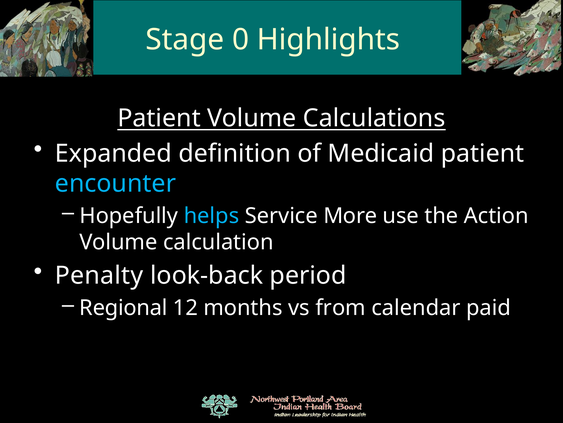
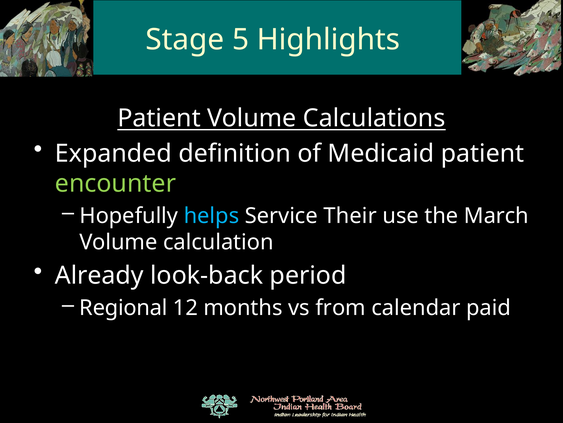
0: 0 -> 5 (241, 40)
encounter colour: light blue -> light green (115, 183)
More: More -> Their (350, 216)
Action: Action -> March (496, 216)
Penalty: Penalty -> Already (99, 275)
